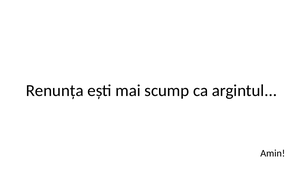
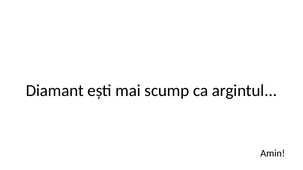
Renunța: Renunța -> Diamant (55, 91)
